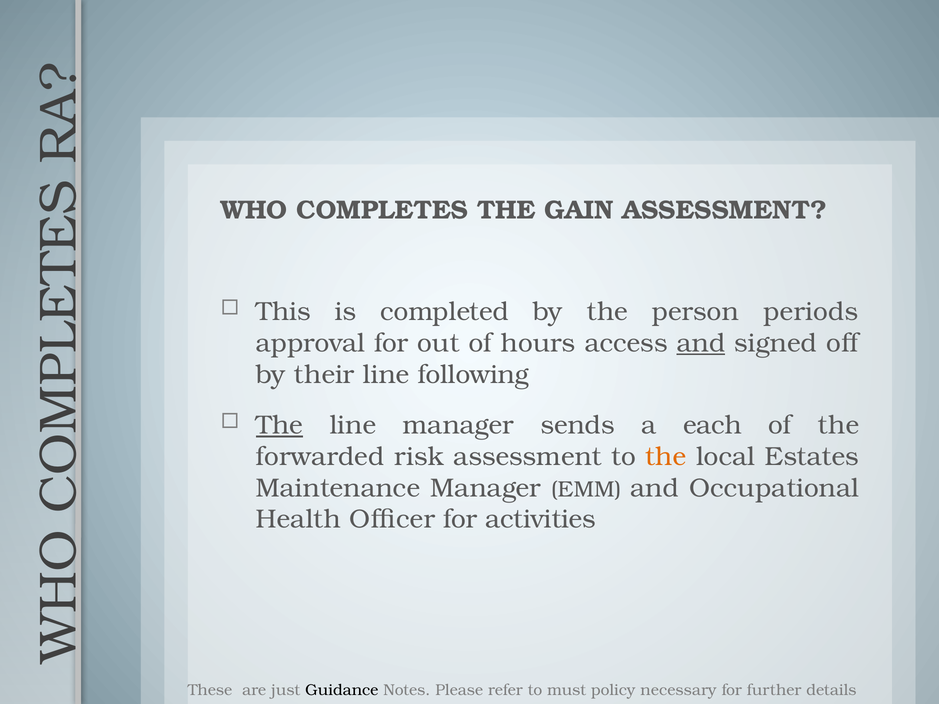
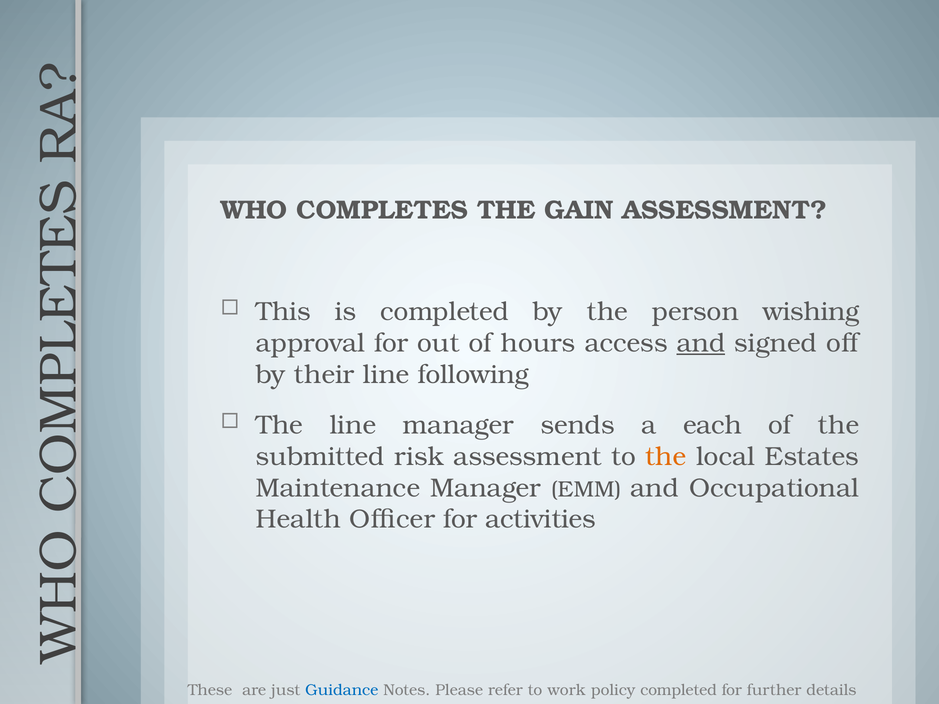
periods: periods -> wishing (811, 312)
The underline: present -> none (279, 425)
forwarded: forwarded -> submitted (320, 457)
Guidance colour: black -> blue (342, 690)
must: must -> work (567, 690)
policy necessary: necessary -> completed (679, 690)
